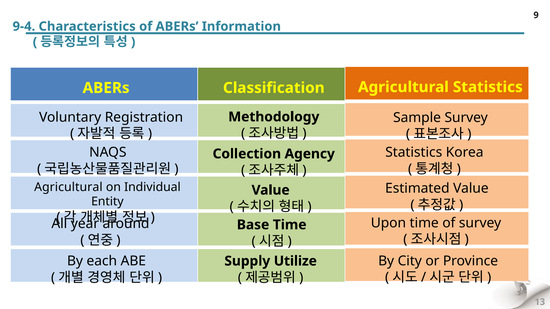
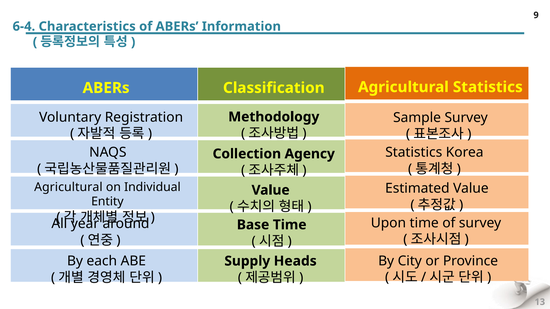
9-4: 9-4 -> 6-4 (24, 26)
Utilize: Utilize -> Heads (295, 261)
